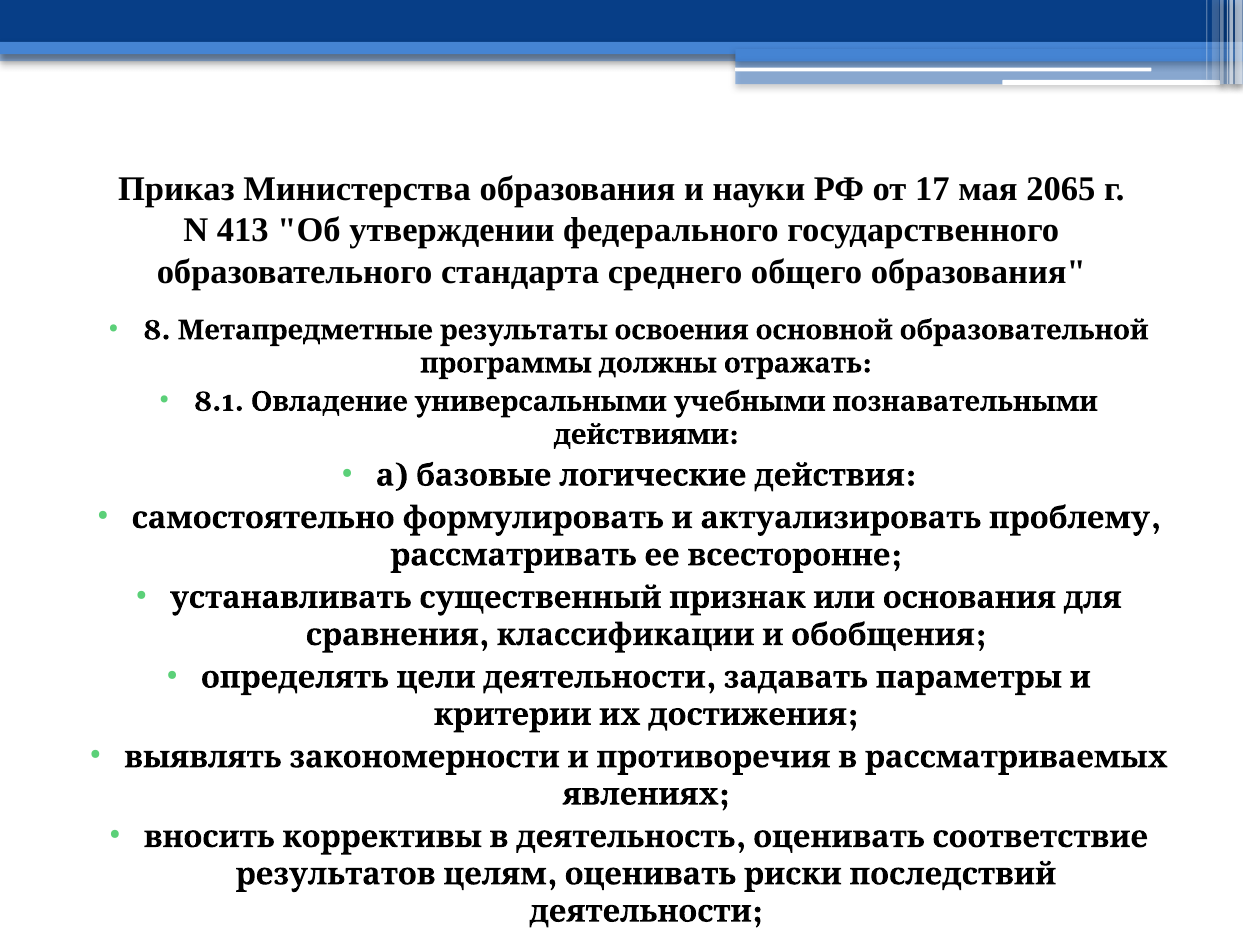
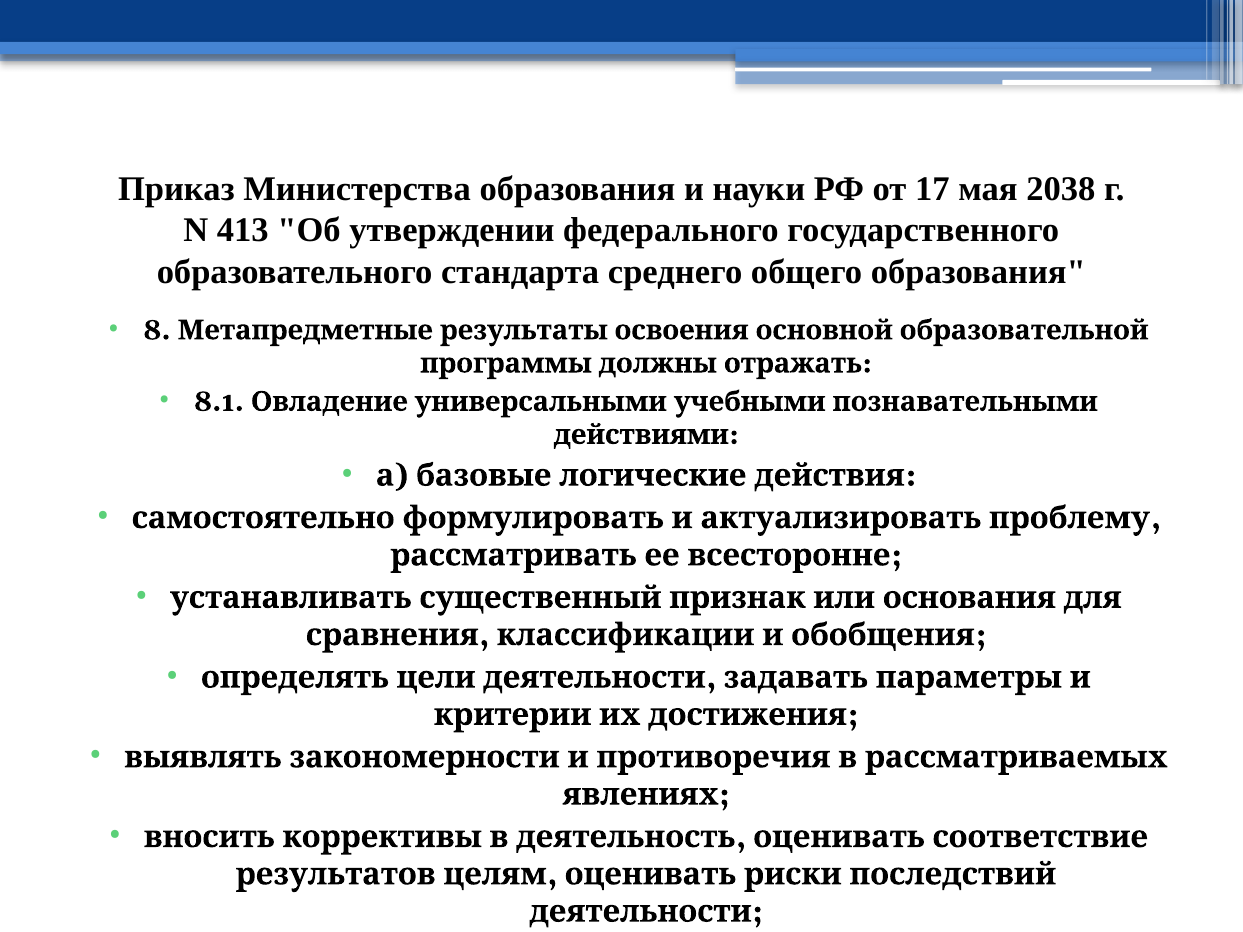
2065: 2065 -> 2038 (1061, 189)
